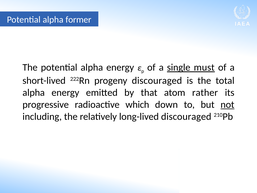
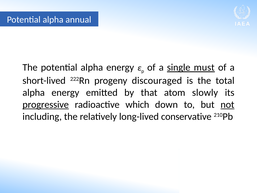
former: former -> annual (78, 20)
rather: rather -> slowly (205, 93)
progressive underline: none -> present (46, 105)
long-lived discouraged: discouraged -> conservative (186, 117)
